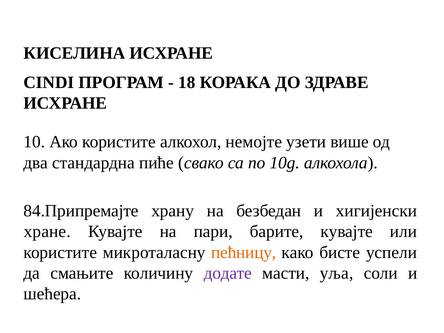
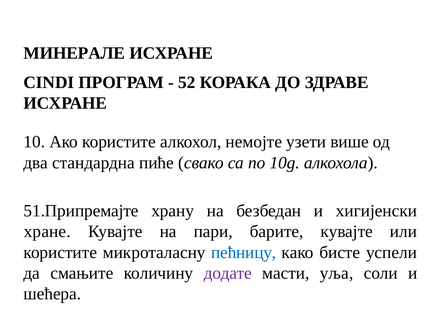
КИСЕЛИНА: КИСЕЛИНА -> МИНЕРАЛЕ (74, 53)
18: 18 -> 52 (187, 82)
84.Припремајте: 84.Припремајте -> 51.Припремајте (81, 211)
пећницу colour: orange -> blue (244, 252)
